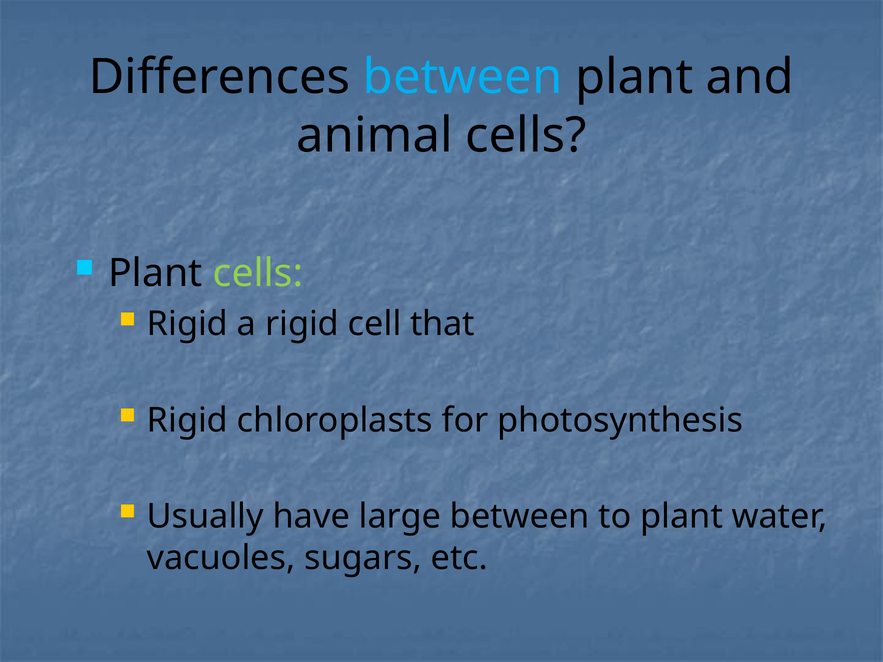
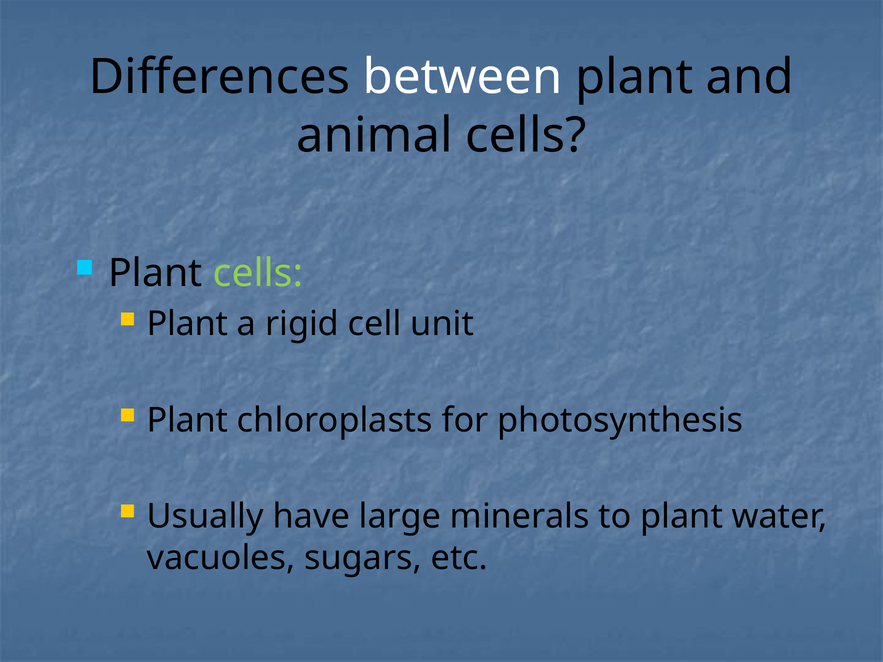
between colour: light blue -> white (463, 77)
Rigid: Rigid -> Plant (188, 324)
that: that -> unit (442, 324)
Rigid: Rigid -> Plant (188, 420)
large between: between -> minerals (520, 517)
